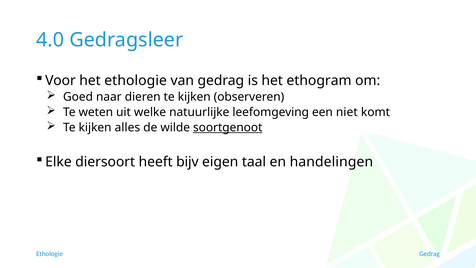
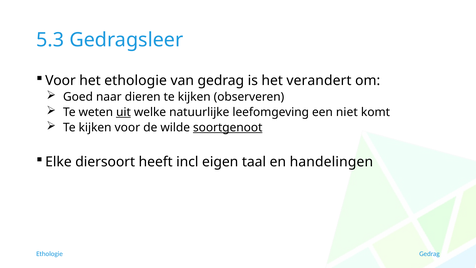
4.0: 4.0 -> 5.3 (50, 40)
ethogram: ethogram -> verandert (319, 80)
uit underline: none -> present (123, 112)
kijken alles: alles -> voor (127, 128)
bijv: bijv -> incl (187, 162)
